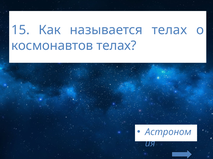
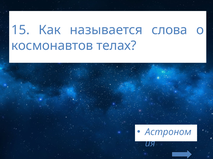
называется телах: телах -> слова (169, 30)
